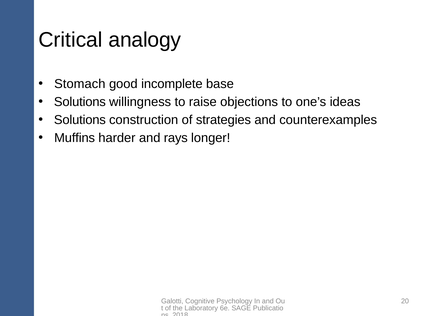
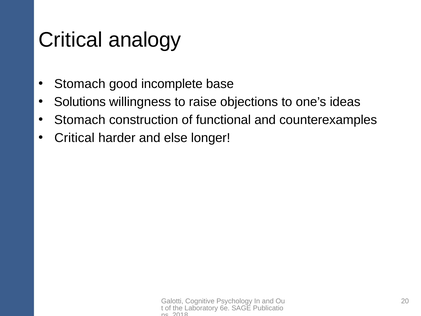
Solutions: Solutions -> Stomach (80, 120)
strategies: strategies -> functional (223, 120)
Muffins: Muffins -> Critical (74, 138)
rays: rays -> else (176, 138)
